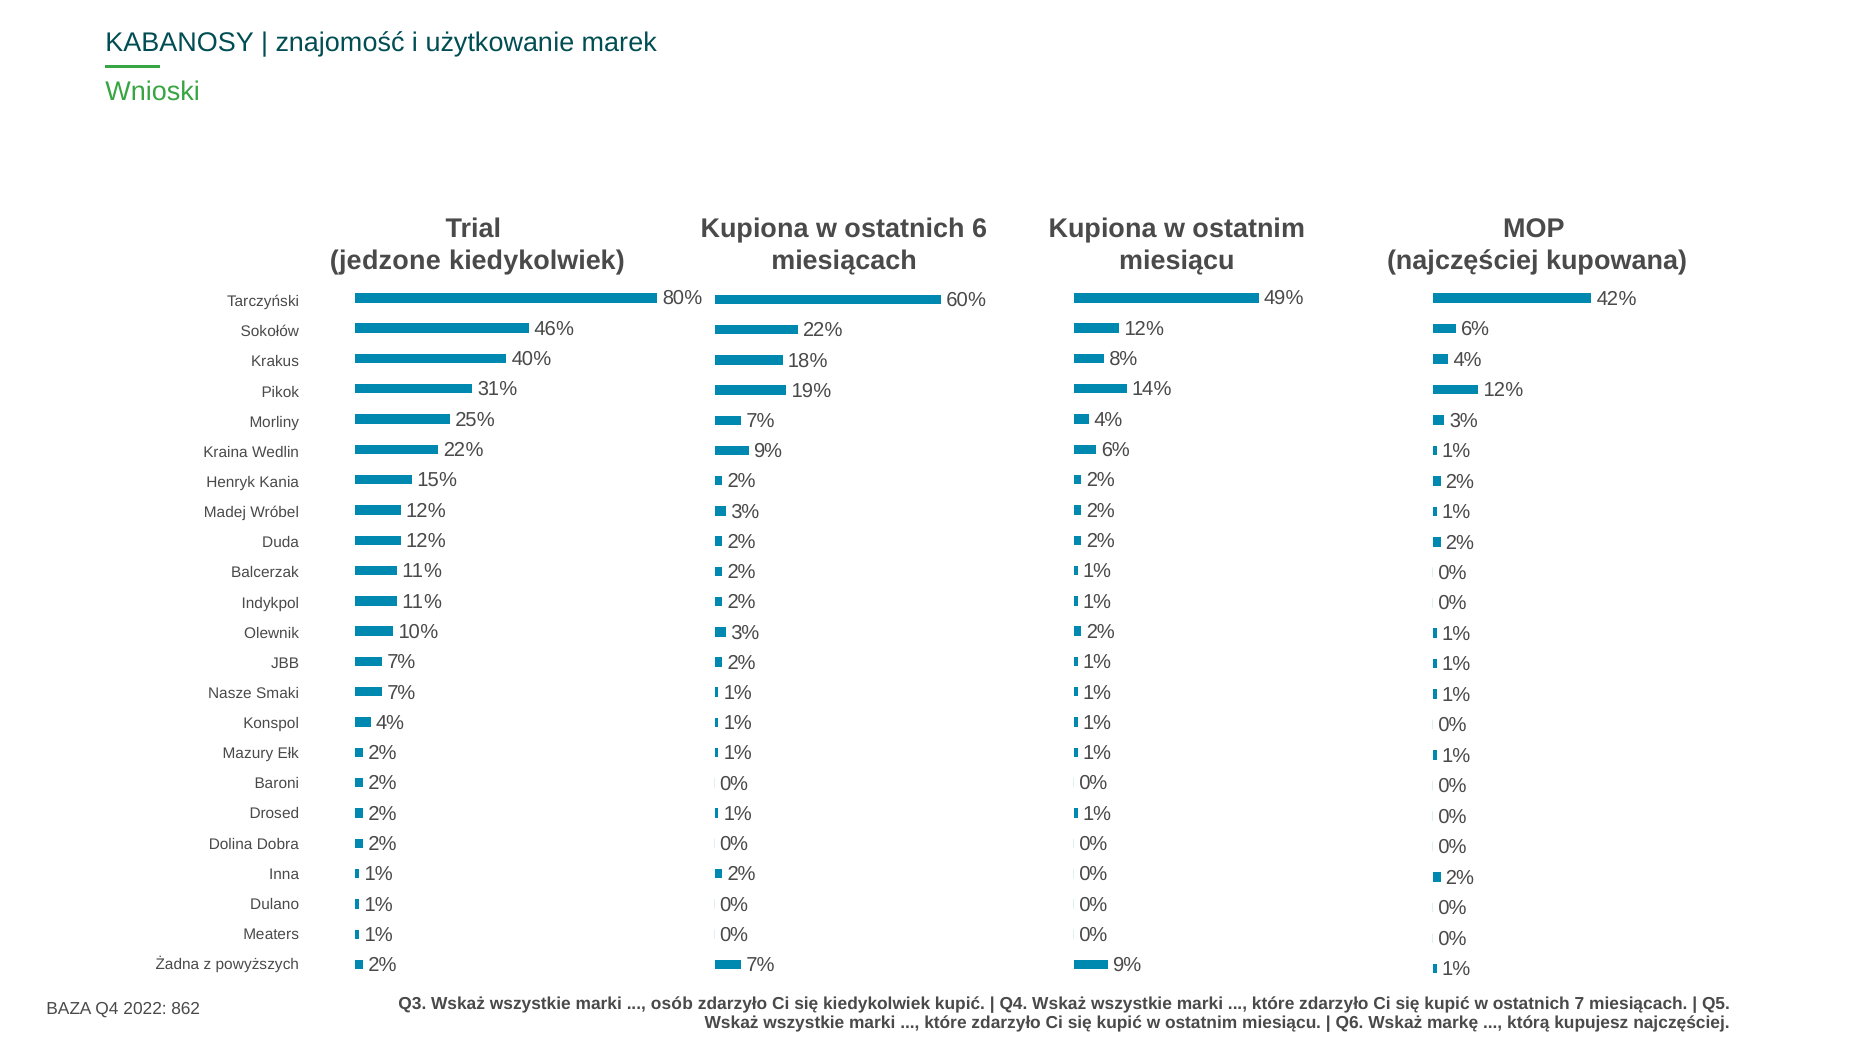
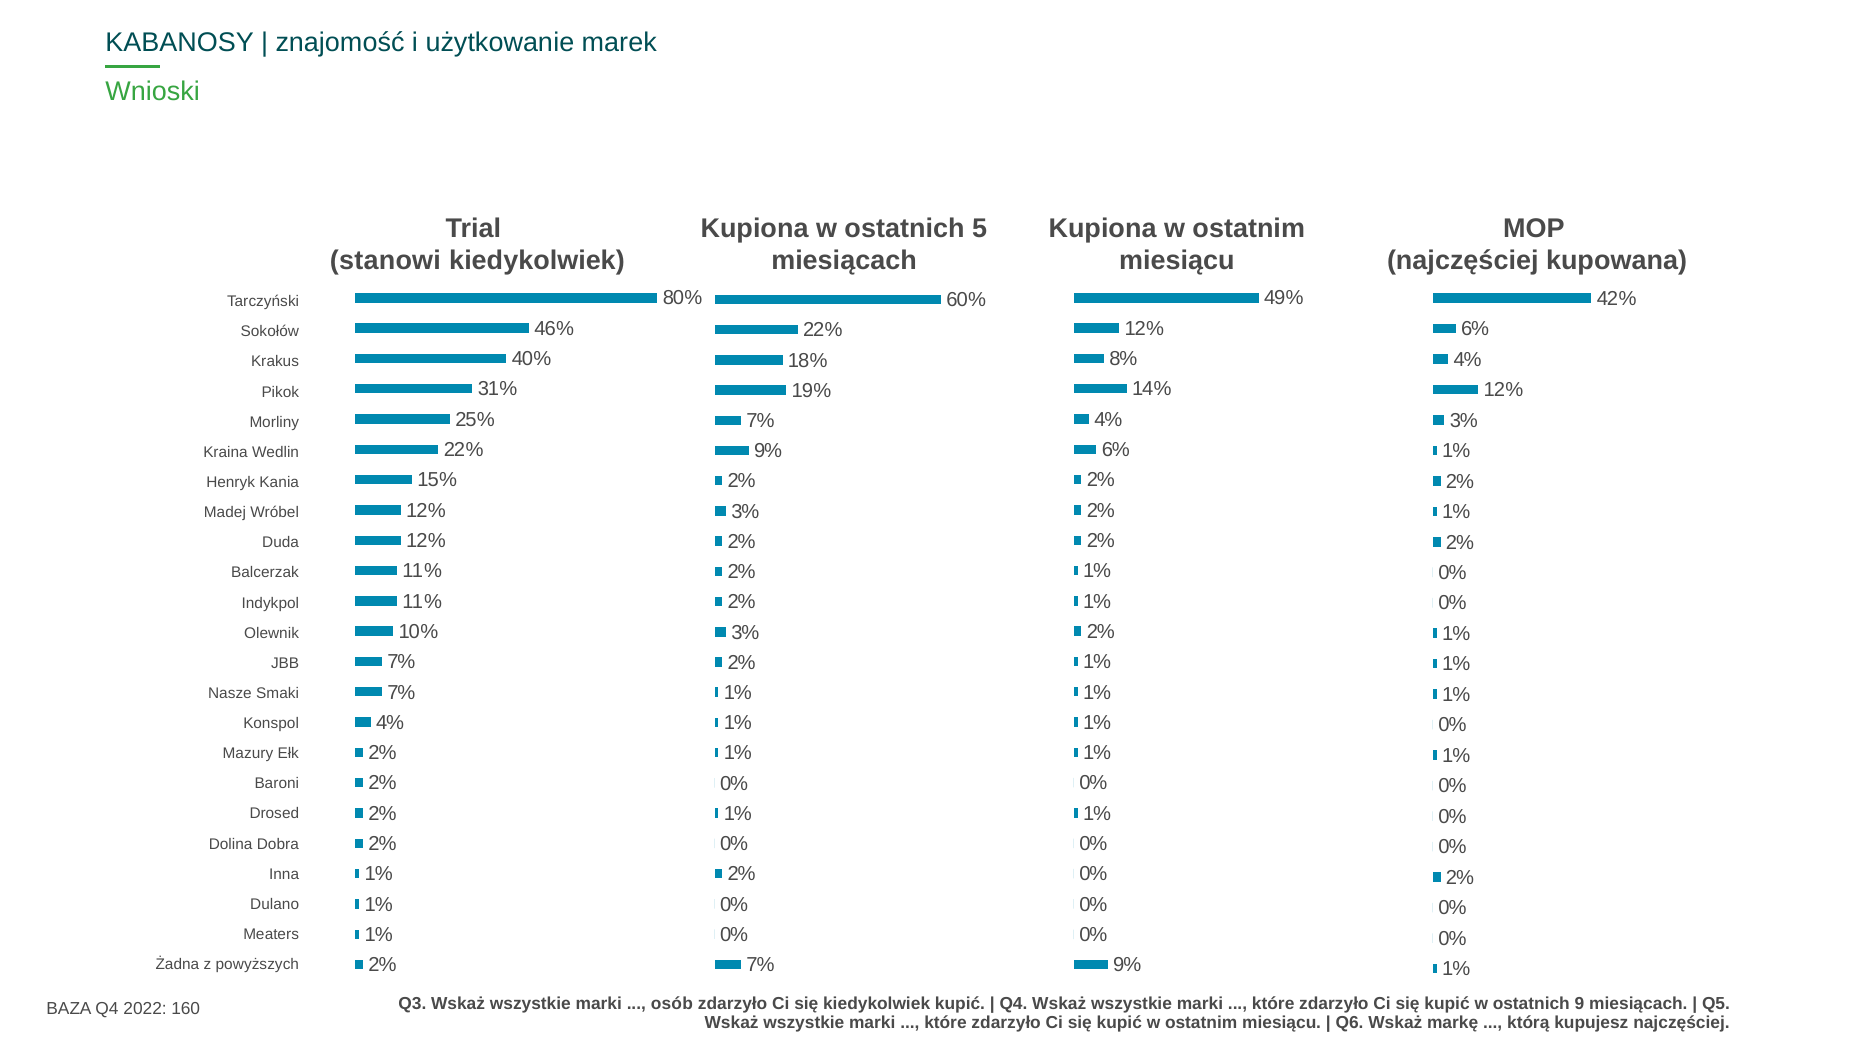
6: 6 -> 5 (980, 228)
jedzone: jedzone -> stanowi (385, 261)
7: 7 -> 9 (1579, 1004)
862: 862 -> 160 (186, 1009)
